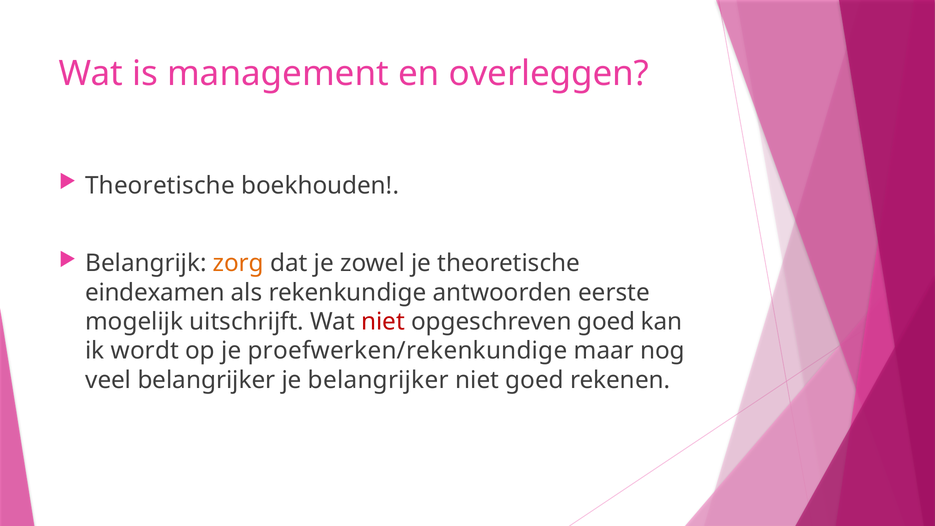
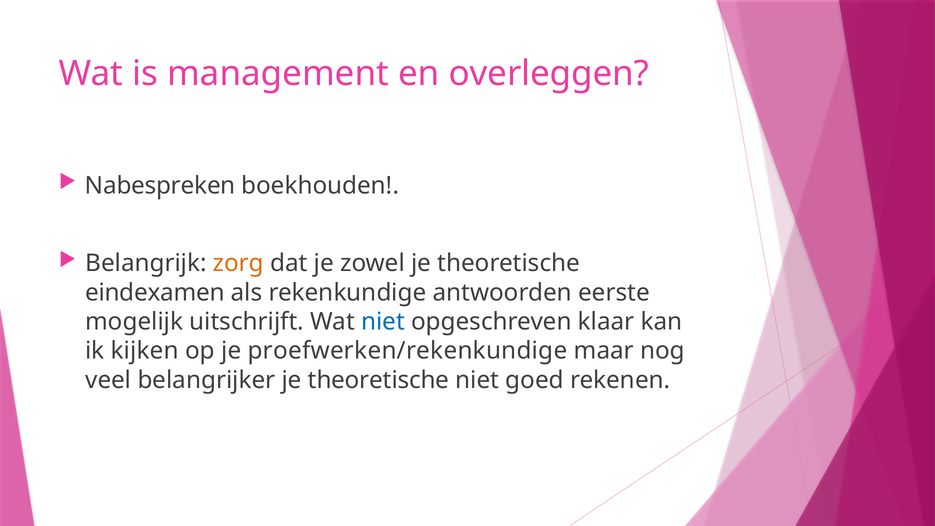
Theoretische: Theoretische -> Nabespreken (160, 185)
niet colour: red -> blue (383, 322)
opgeschreven goed: goed -> klaar (606, 322)
wordt: wordt -> kijken (145, 351)
belangrijker je belangrijker: belangrijker -> theoretische (379, 380)
